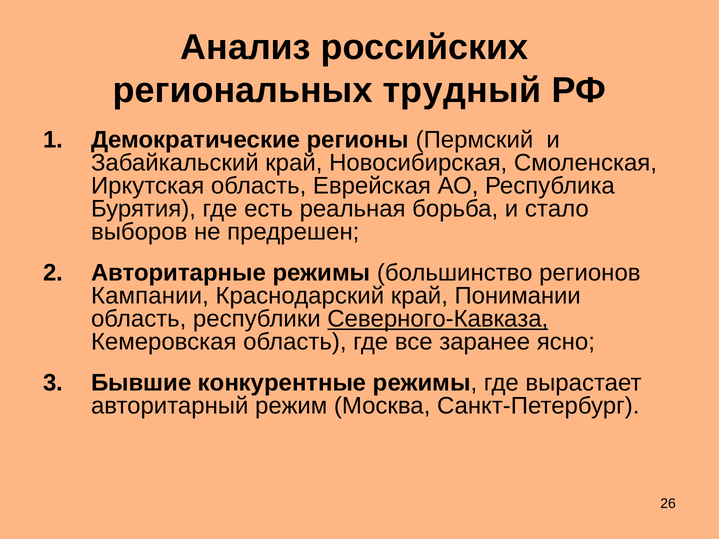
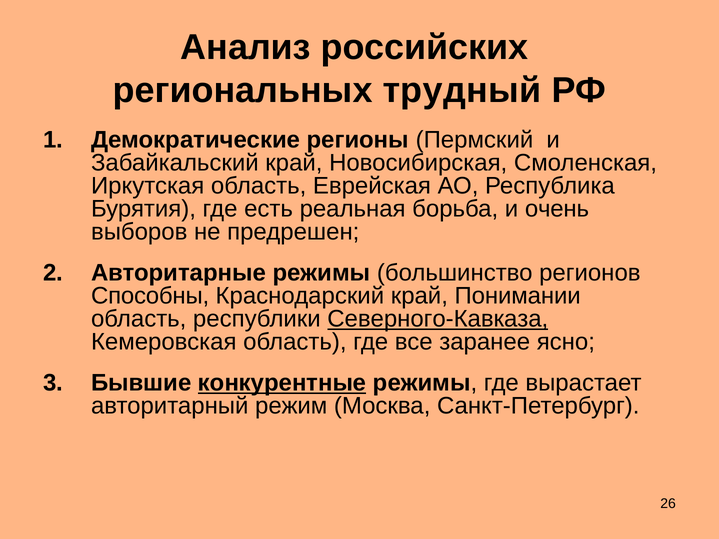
стало: стало -> очень (557, 209)
Кампании: Кампании -> Способны (150, 296)
конкурентные underline: none -> present (282, 383)
